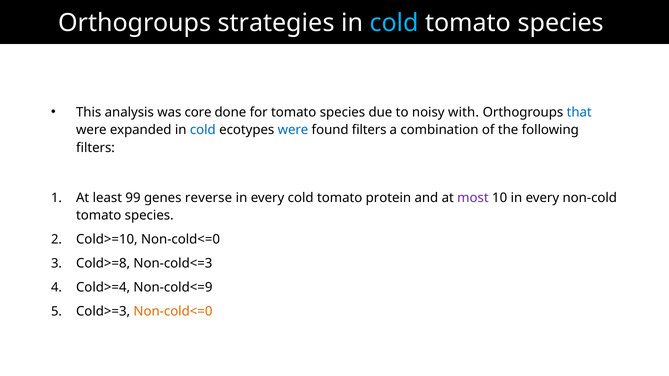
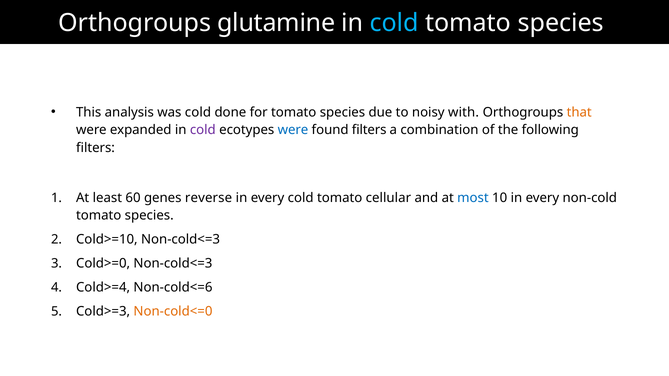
strategies: strategies -> glutamine (276, 23)
was core: core -> cold (198, 112)
that colour: blue -> orange (579, 112)
cold colour: blue -> purple (203, 130)
99: 99 -> 60 (133, 198)
protein: protein -> cellular (388, 198)
most colour: purple -> blue (473, 198)
Cold>=10 Non-cold<=0: Non-cold<=0 -> Non-cold<=3 (181, 240)
Cold>=8: Cold>=8 -> Cold>=0 (103, 264)
Non-cold<=9: Non-cold<=9 -> Non-cold<=6 (173, 288)
